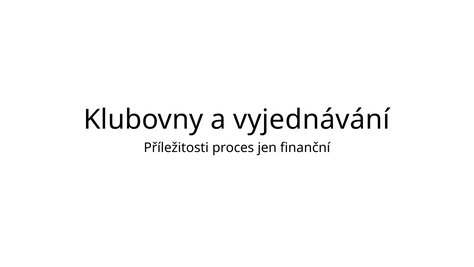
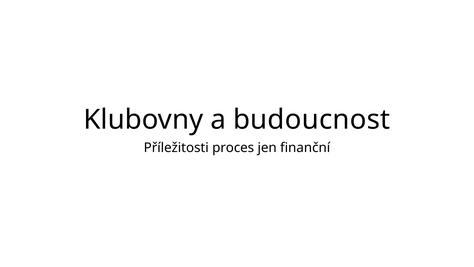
vyjednávání: vyjednávání -> budoucnost (312, 119)
